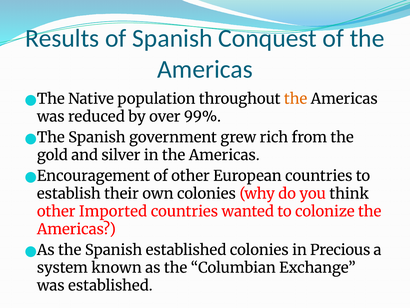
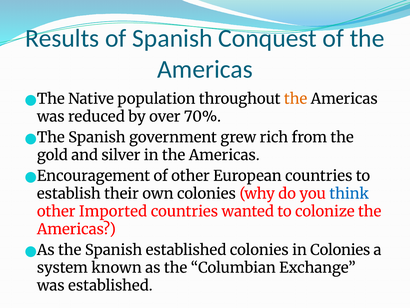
99%: 99% -> 70% (202, 117)
think colour: black -> blue (349, 193)
in Precious: Precious -> Colonies (340, 250)
